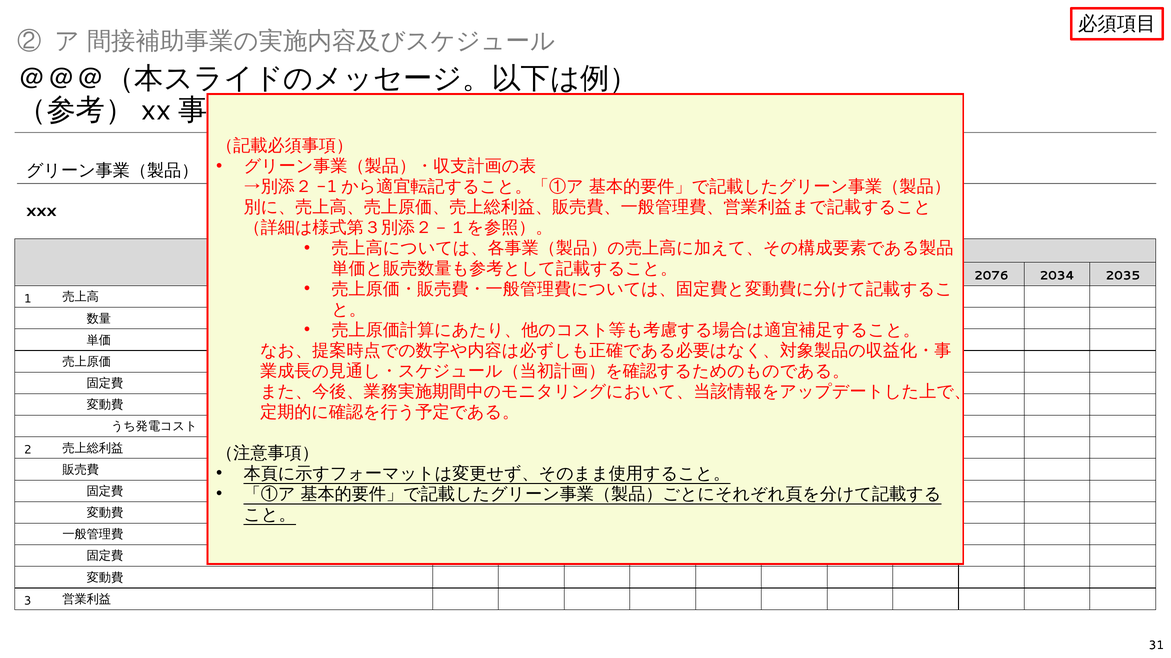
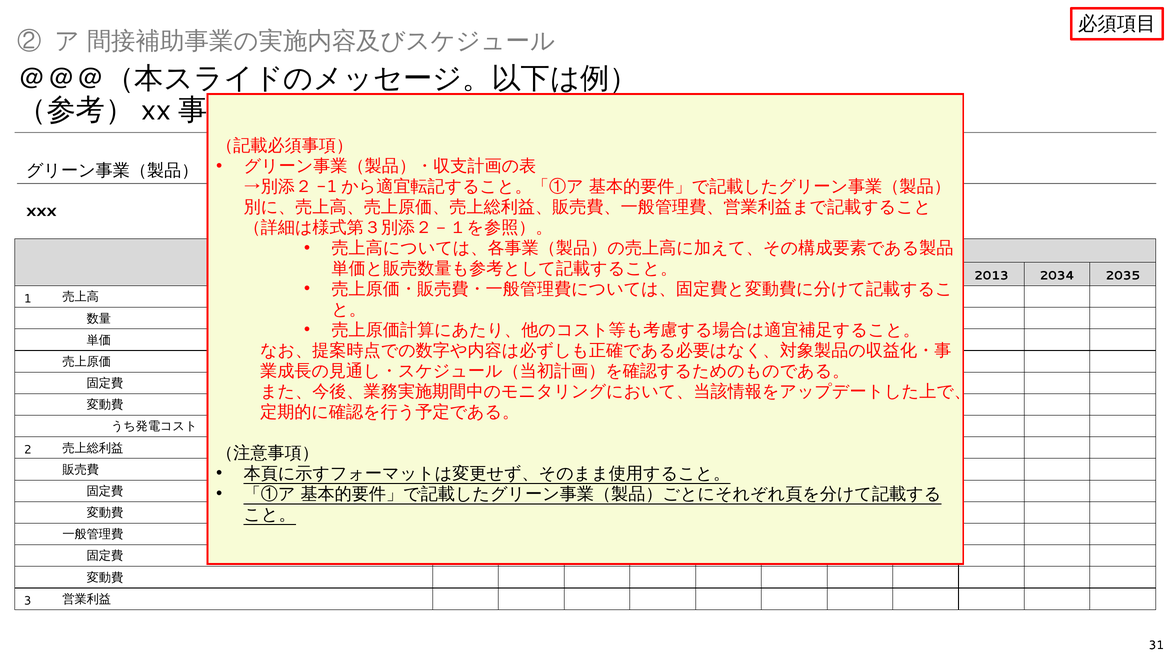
2076: 2076 -> 2013 (991, 276)
